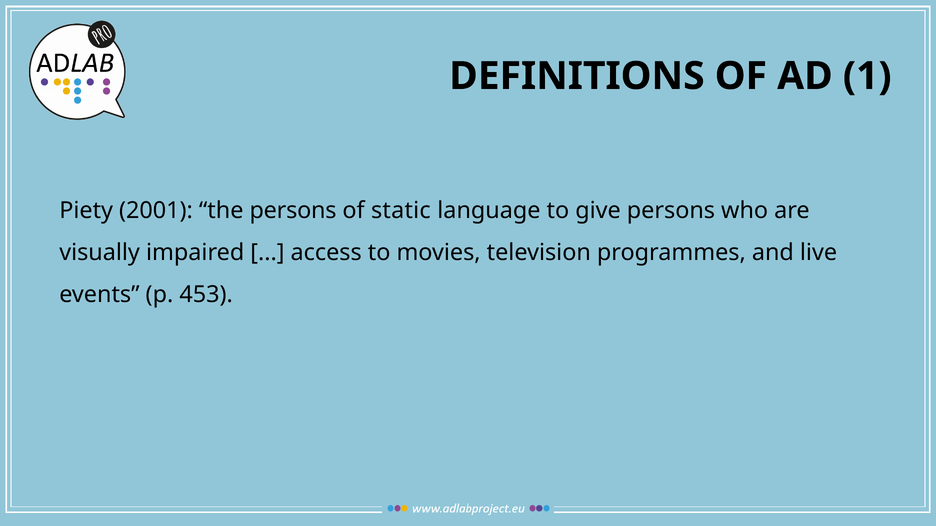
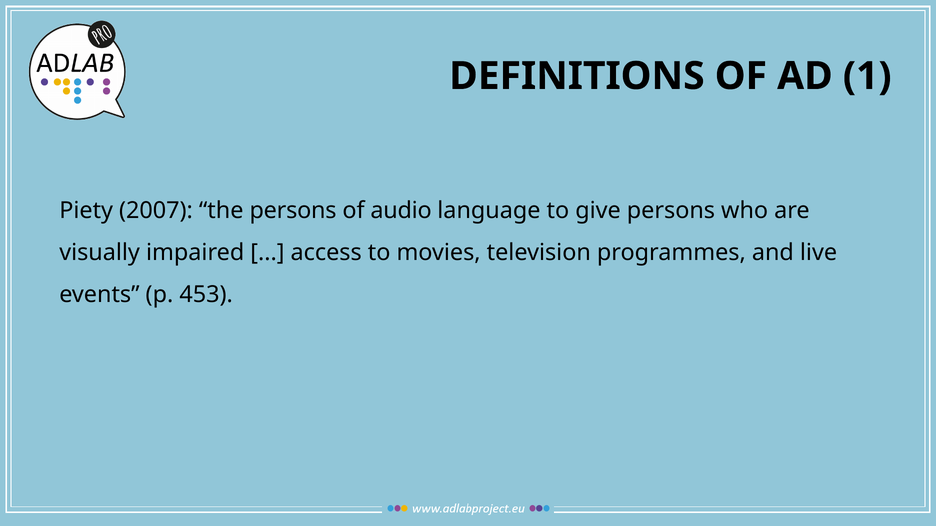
2001: 2001 -> 2007 (156, 211)
static: static -> audio (401, 211)
